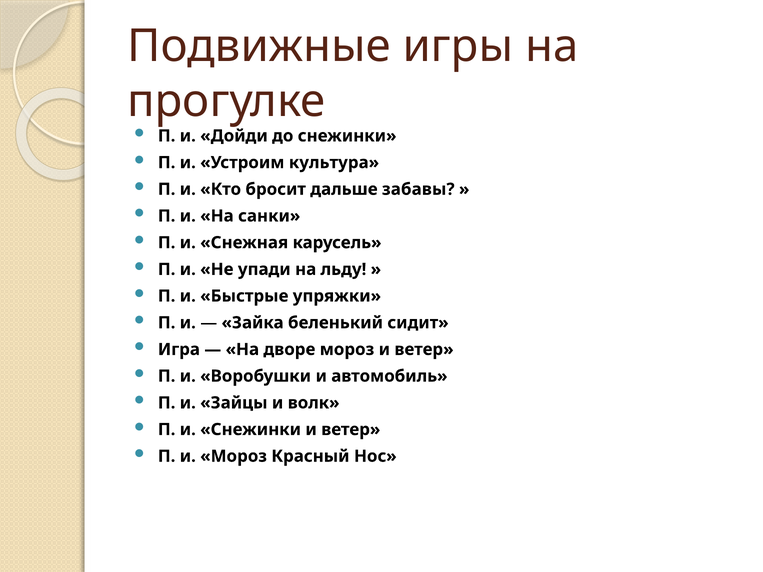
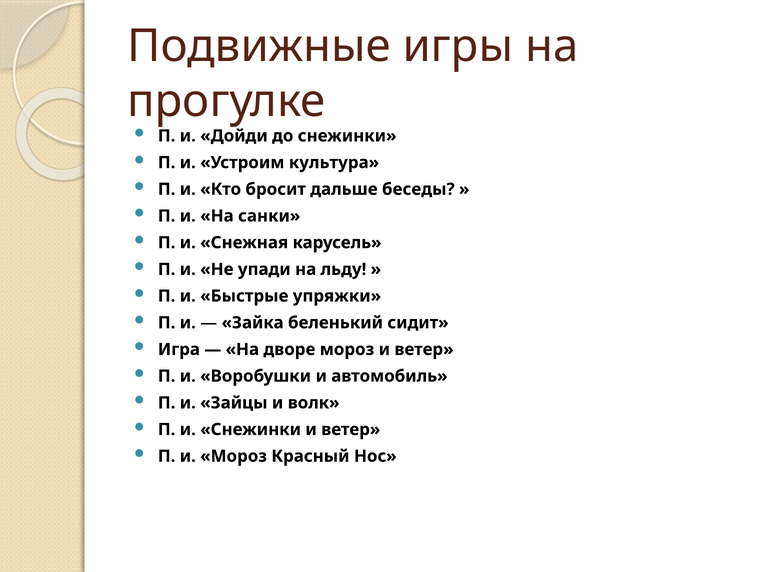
забавы: забавы -> беседы (418, 189)
